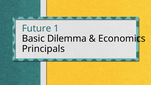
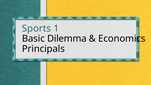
Future: Future -> Sports (36, 28)
